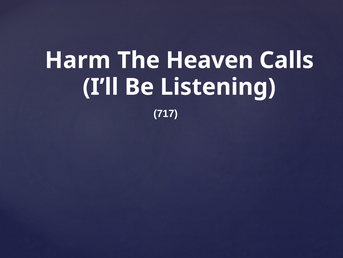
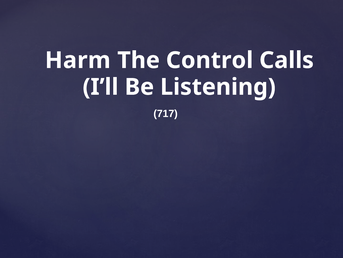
Heaven: Heaven -> Control (210, 60)
